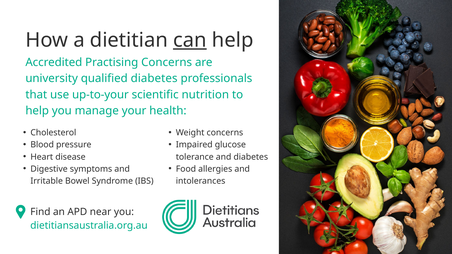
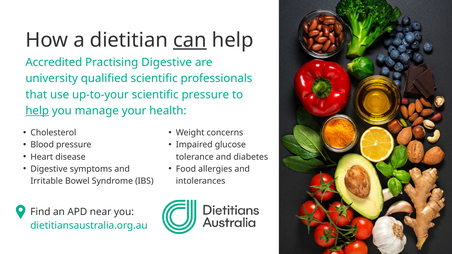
Practising Concerns: Concerns -> Digestive (167, 63)
qualified diabetes: diabetes -> scientific (154, 79)
scientific nutrition: nutrition -> pressure (205, 95)
help underline: none -> present (37, 111)
